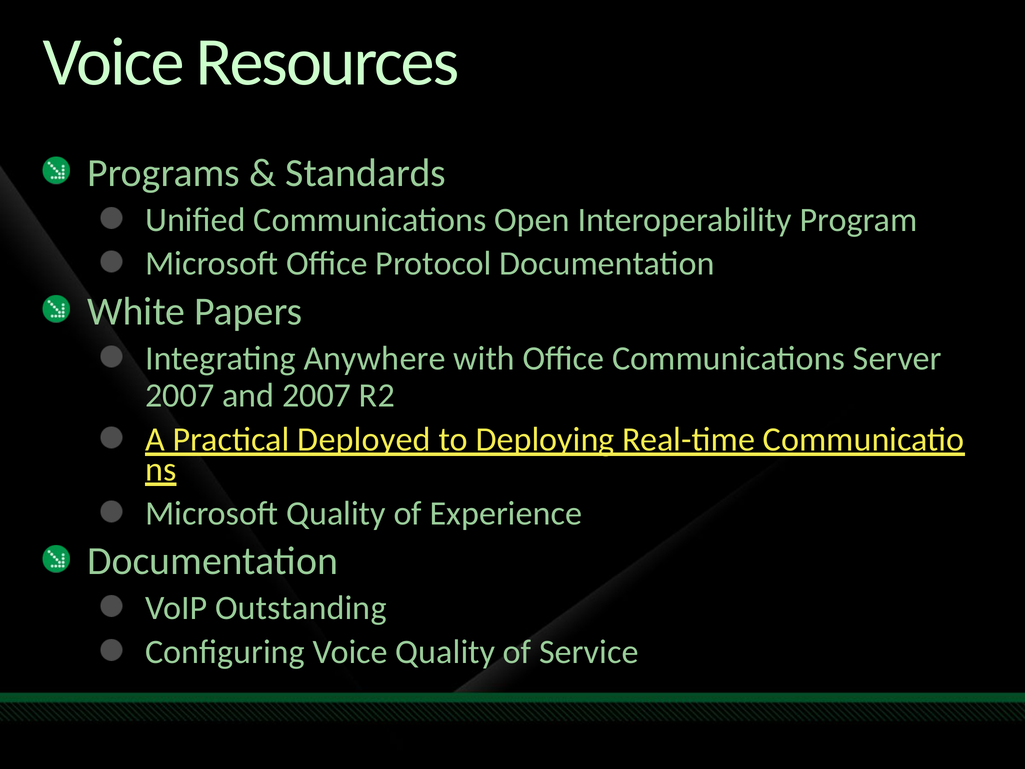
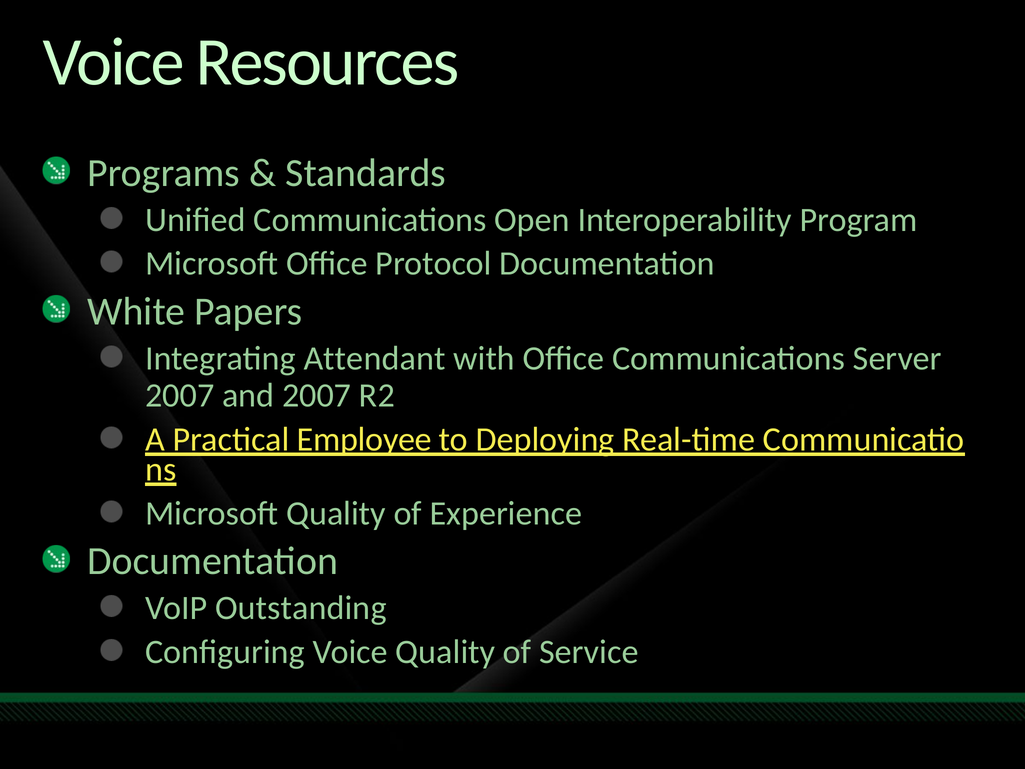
Anywhere: Anywhere -> Attendant (375, 358)
Deployed: Deployed -> Employee (364, 439)
